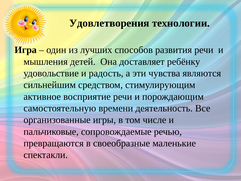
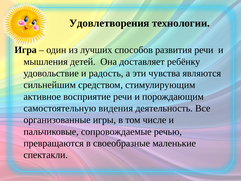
времени: времени -> видения (116, 108)
